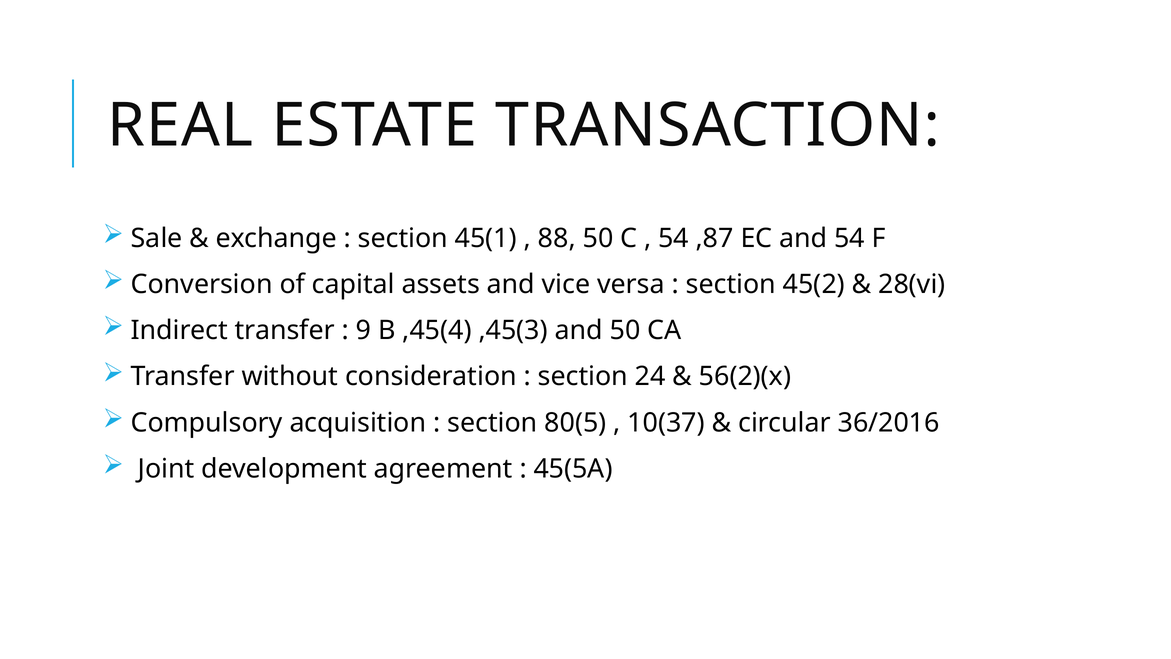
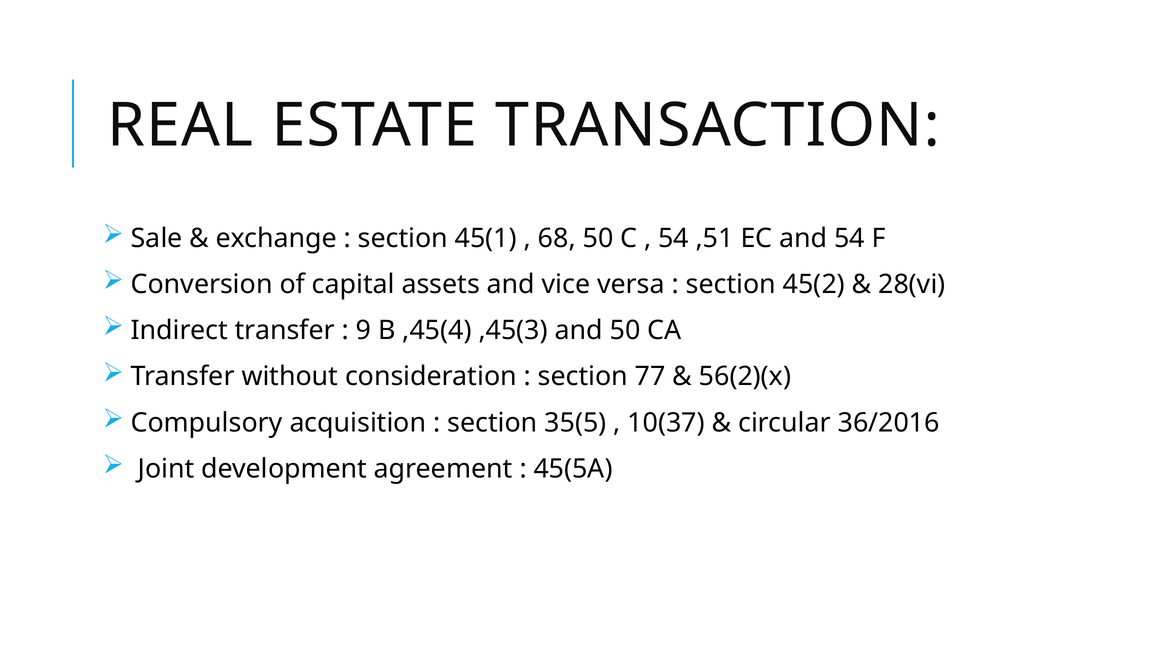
88: 88 -> 68 (557, 238)
,87: ,87 -> ,51 (715, 238)
24: 24 -> 77 (650, 376)
80(5: 80(5 -> 35(5 (575, 422)
